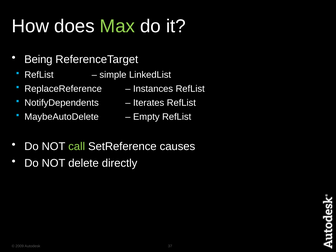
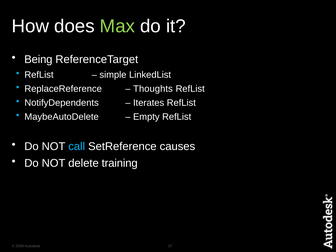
Instances: Instances -> Thoughts (153, 89)
call colour: light green -> light blue (77, 146)
directly: directly -> training (120, 163)
